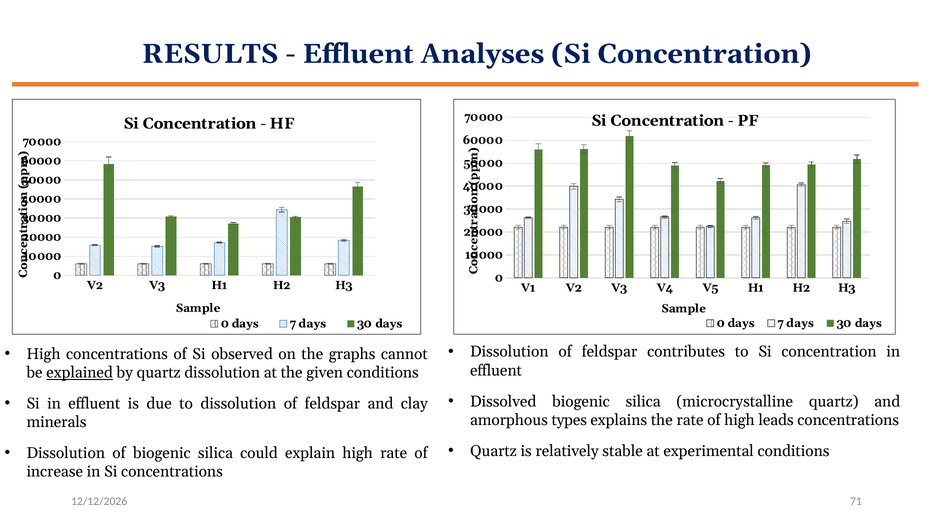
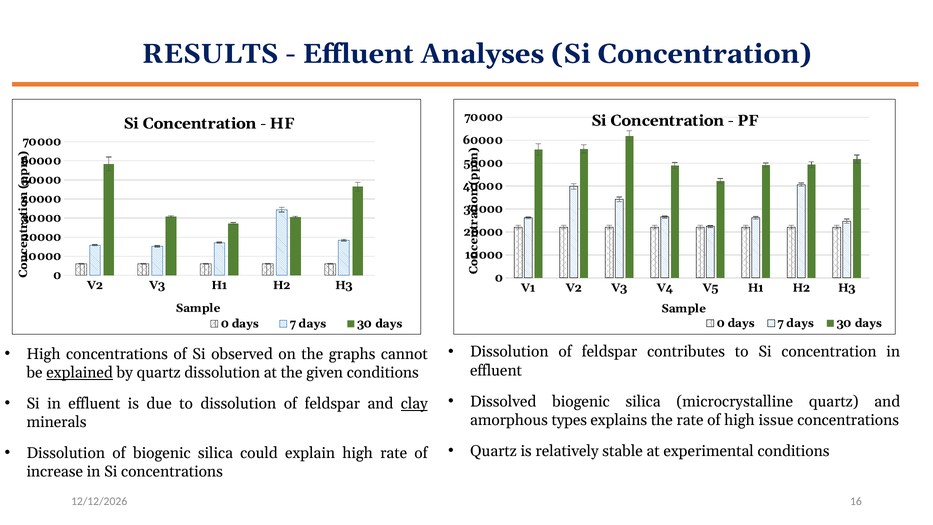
clay underline: none -> present (414, 403)
leads: leads -> issue (776, 420)
71: 71 -> 16 (856, 501)
